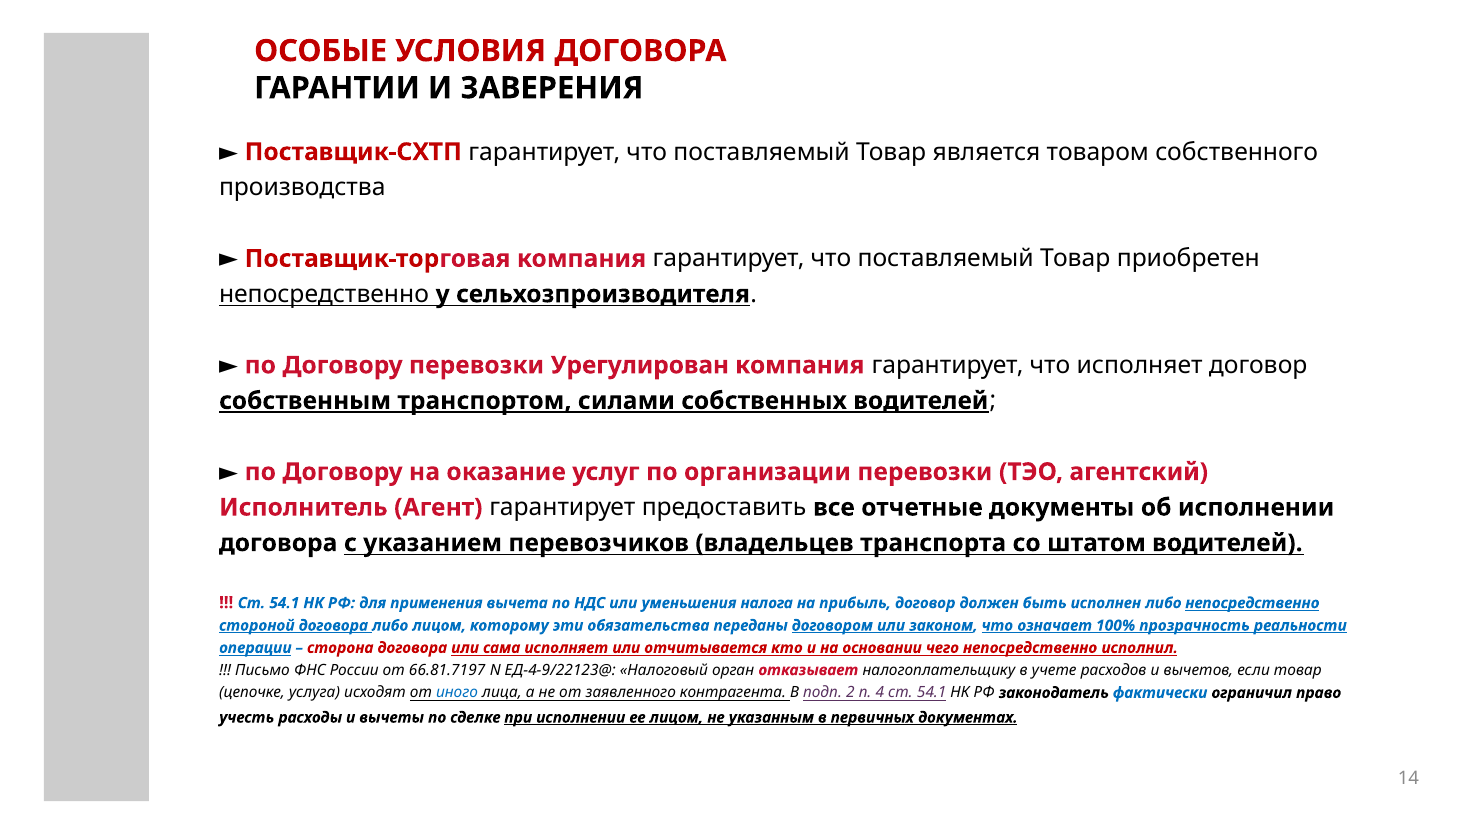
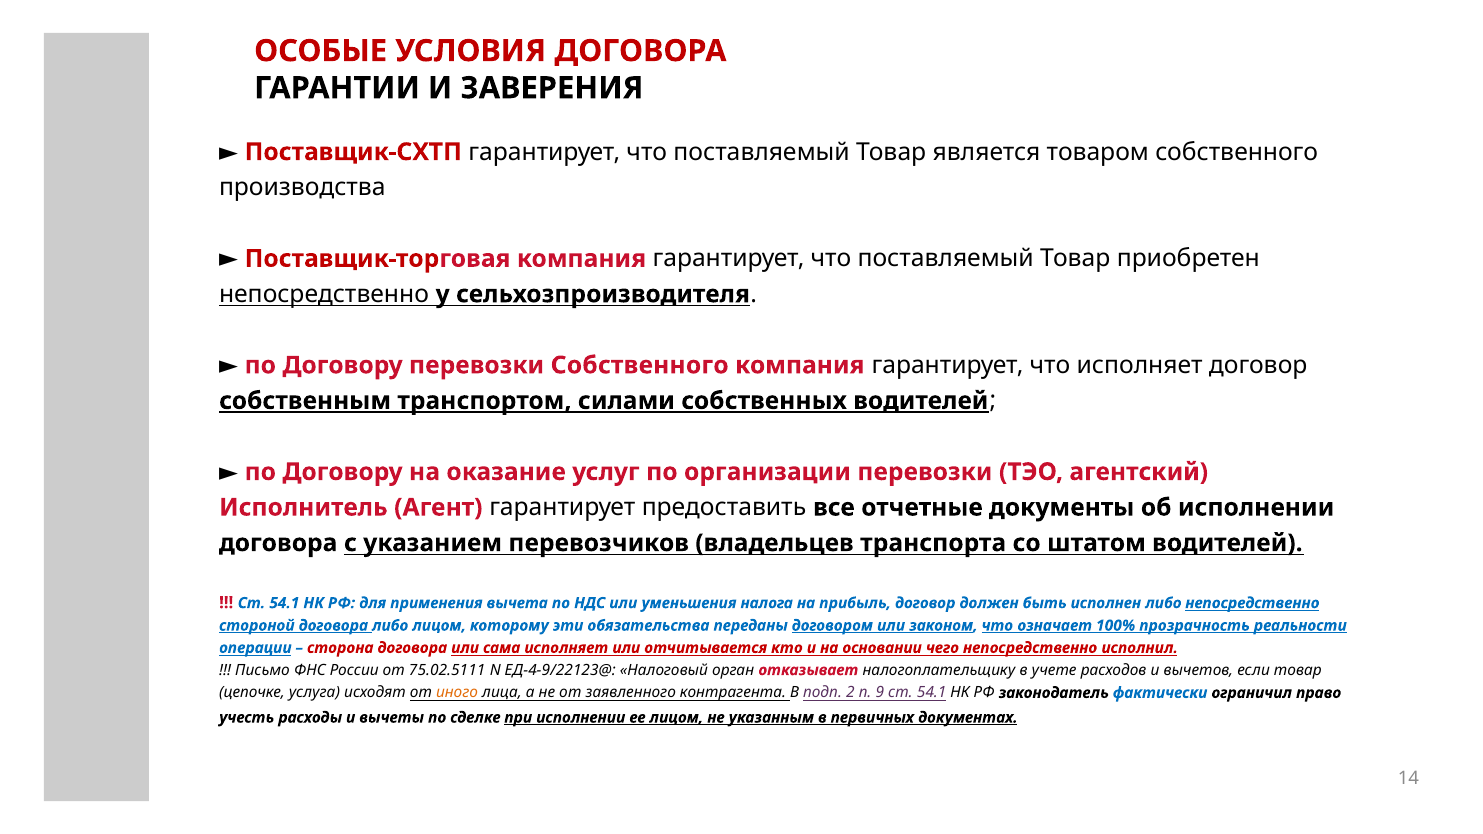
перевозки Урегулирован: Урегулирован -> Собственного (640, 365)
66.81.7197: 66.81.7197 -> 75.02.5111 (447, 670)
иного colour: blue -> orange (457, 693)
4: 4 -> 9 (880, 693)
